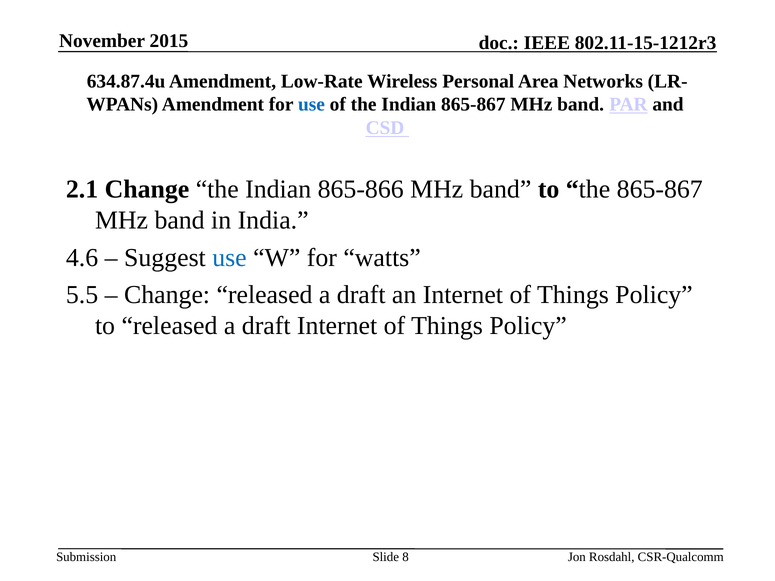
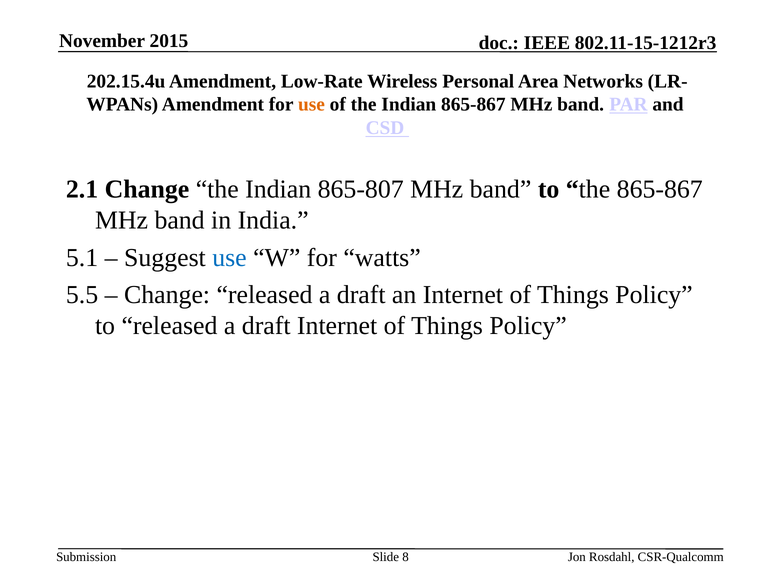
634.87.4u: 634.87.4u -> 202.15.4u (126, 81)
use colour: blue -> orange (312, 105)
865-866: 865-866 -> 865-807 (361, 189)
4.6: 4.6 -> 5.1 (82, 258)
